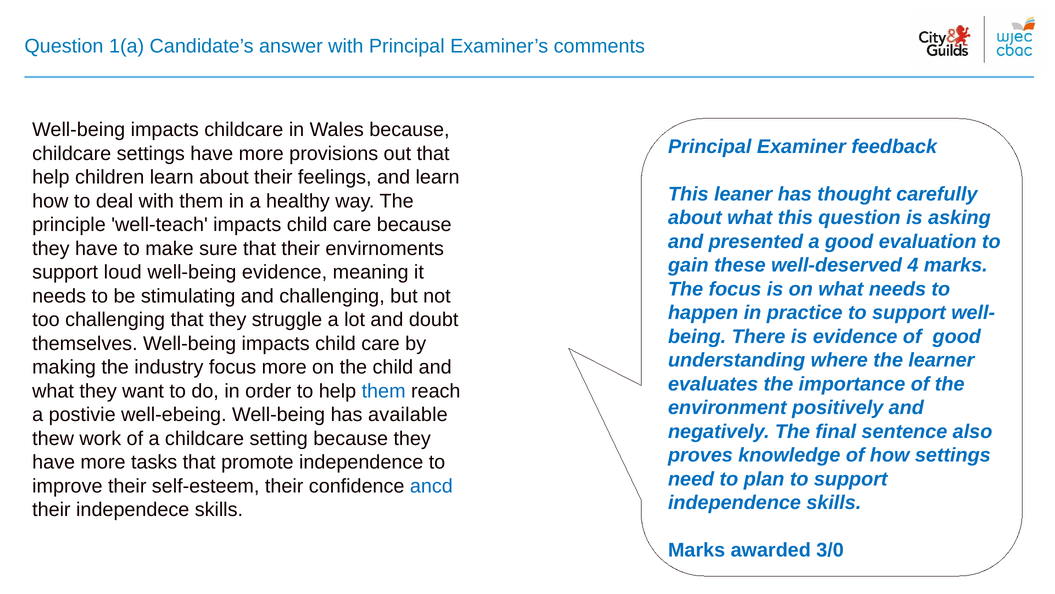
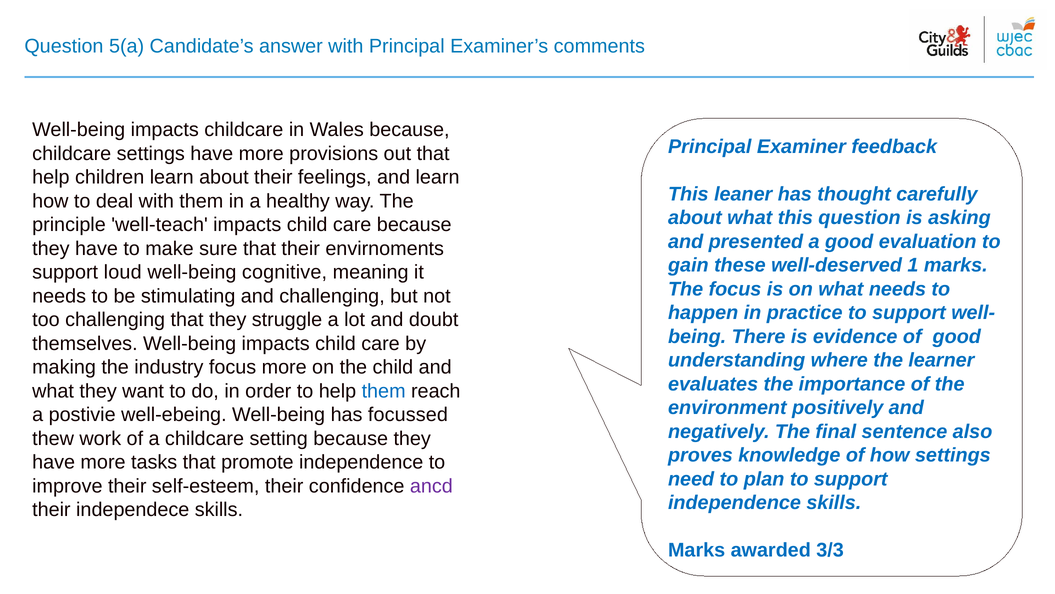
1(a: 1(a -> 5(a (127, 46)
4: 4 -> 1 (913, 265)
well-being evidence: evidence -> cognitive (284, 272)
available: available -> focussed (408, 414)
ancd colour: blue -> purple (431, 486)
3/0: 3/0 -> 3/3 (830, 550)
